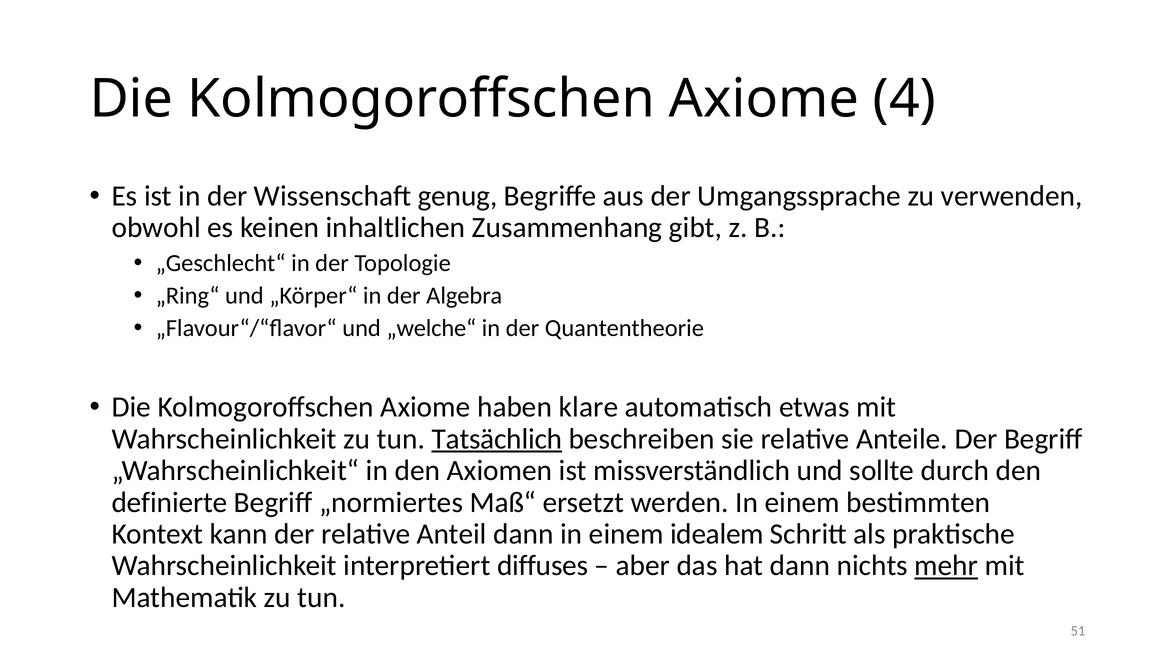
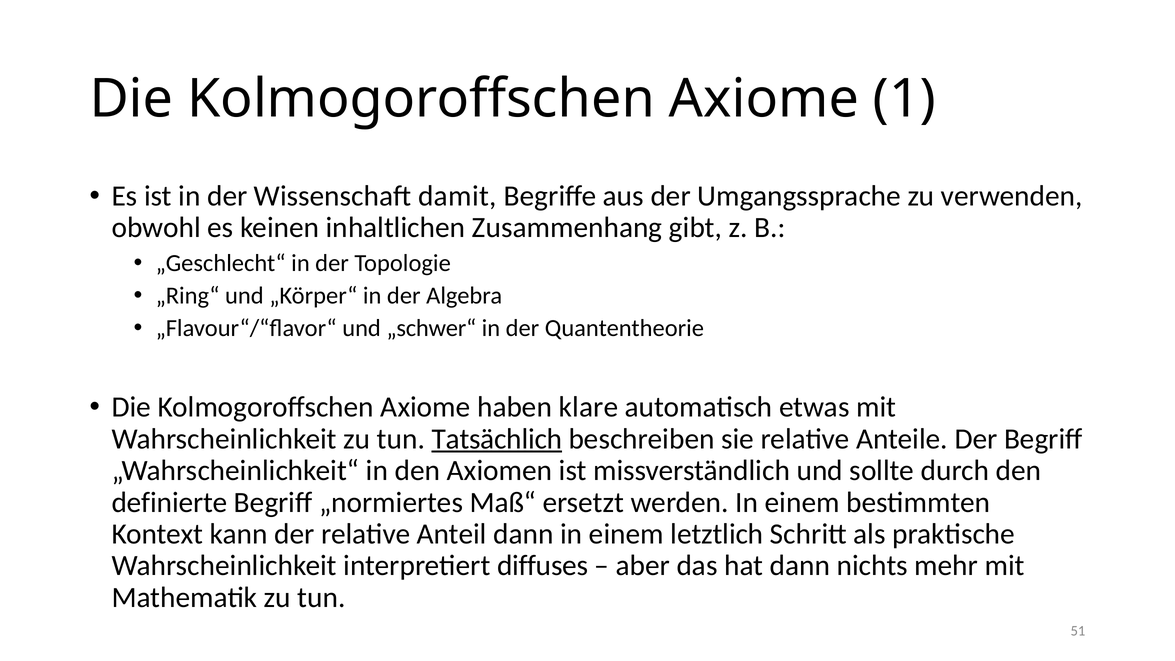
4: 4 -> 1 (904, 99)
genug: genug -> damit (457, 196)
„welche“: „welche“ -> „schwer“ (431, 328)
idealem: idealem -> letztlich (717, 534)
mehr underline: present -> none (946, 566)
